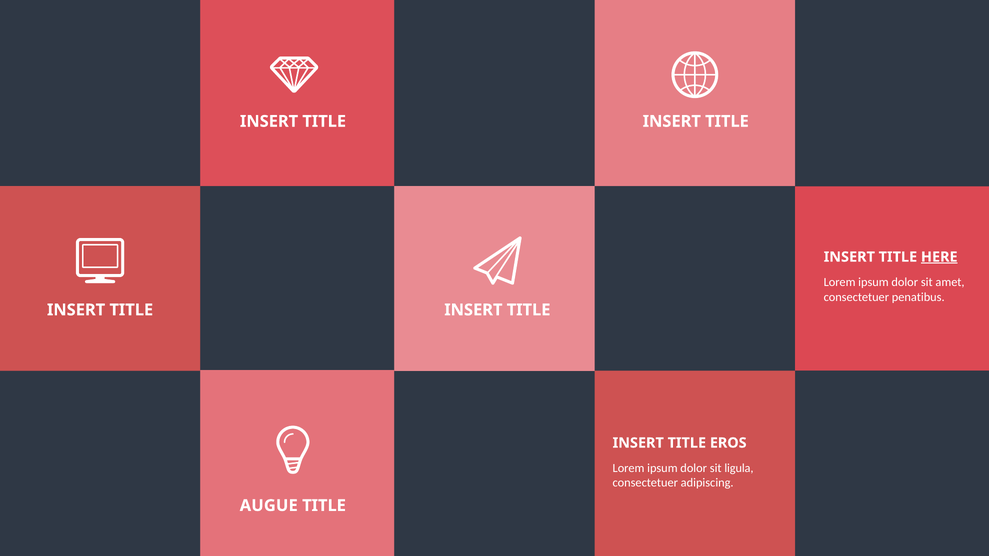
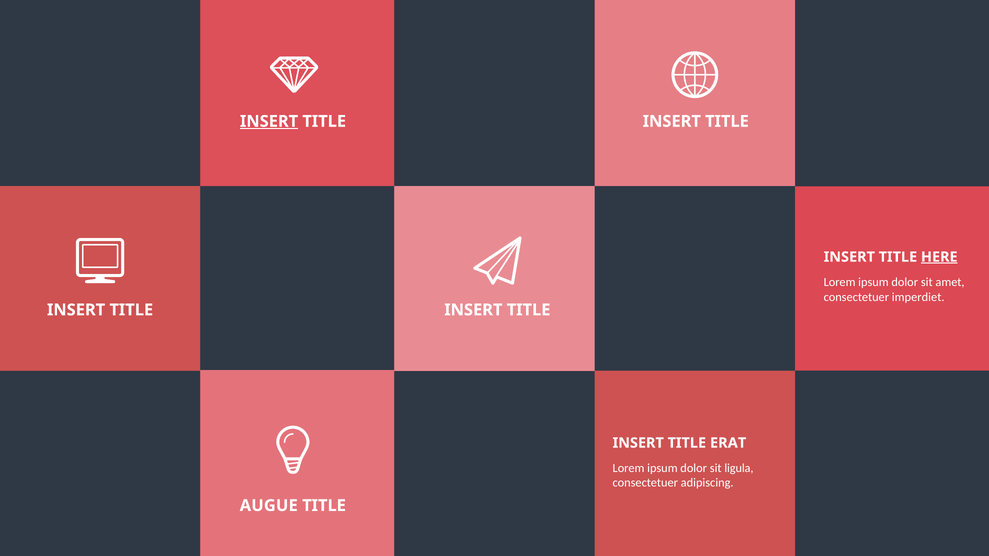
INSERT underline: none -> present (269, 121)
penatibus: penatibus -> imperdiet (918, 297)
EROS: EROS -> ERAT (728, 443)
